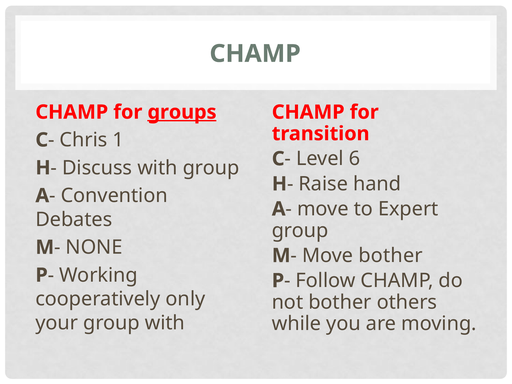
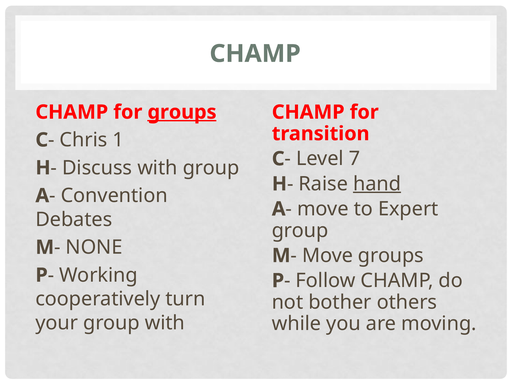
6: 6 -> 7 (355, 159)
hand underline: none -> present (377, 184)
Move bother: bother -> groups (391, 256)
only: only -> turn (185, 299)
